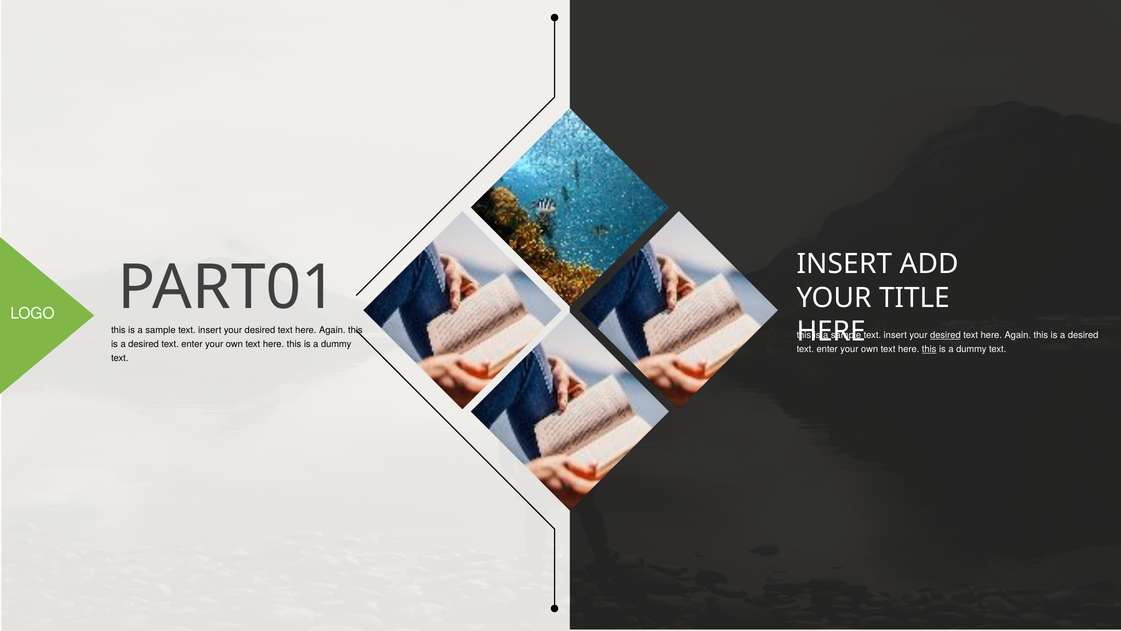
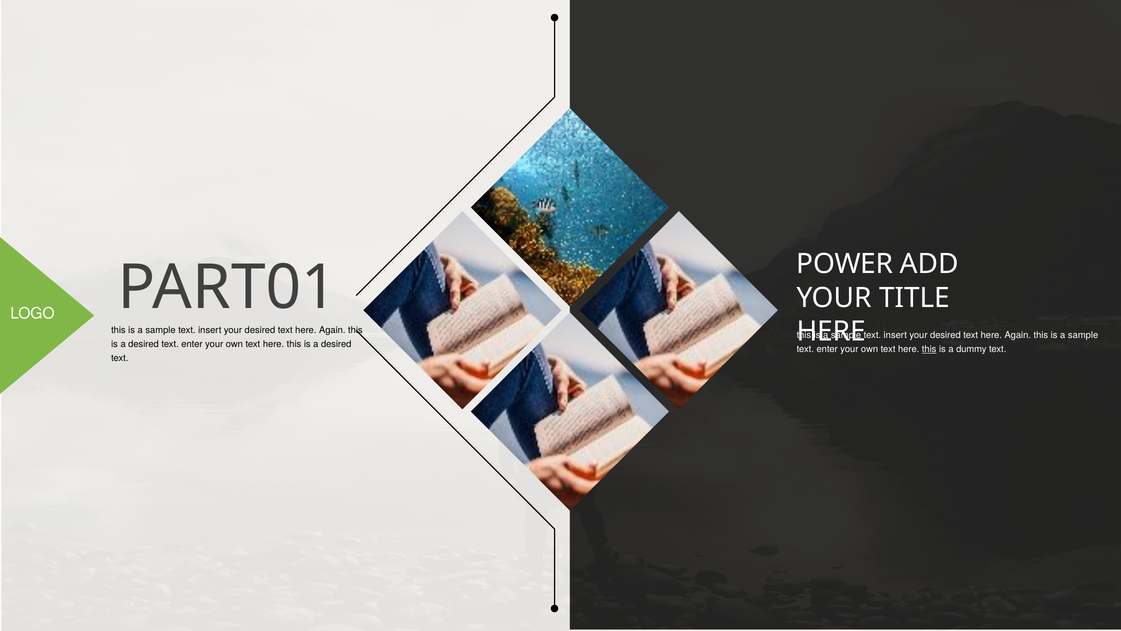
INSERT: INSERT -> POWER (845, 264)
desired underline: present -> none (945, 335)
desired: desired -> sample (1083, 335)
dummy: dummy -> desired (336, 344)
